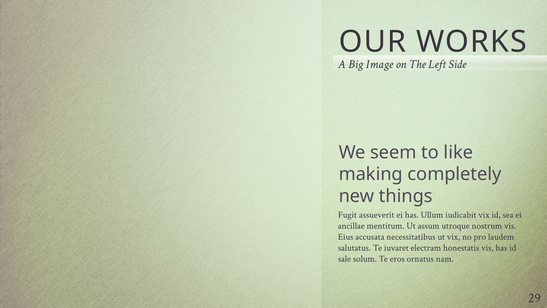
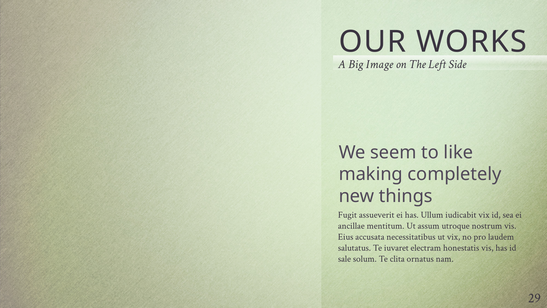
eros: eros -> clita (397, 258)
